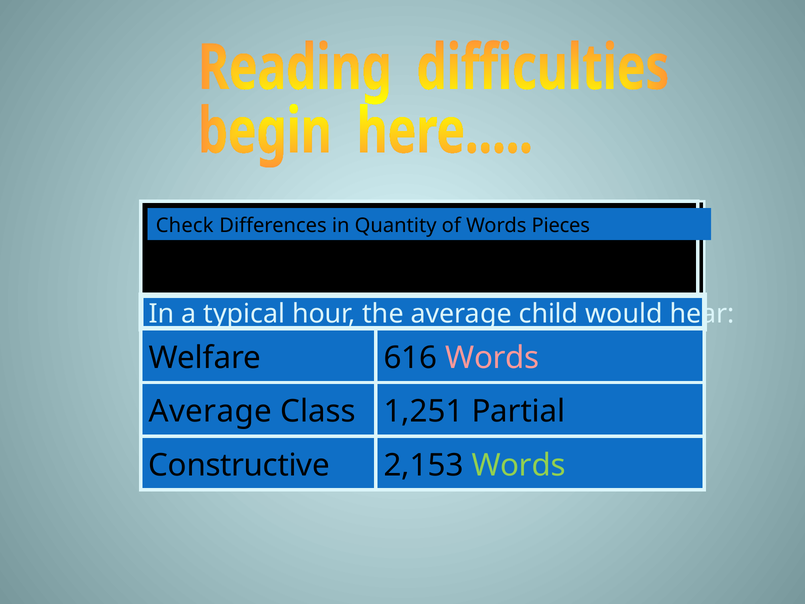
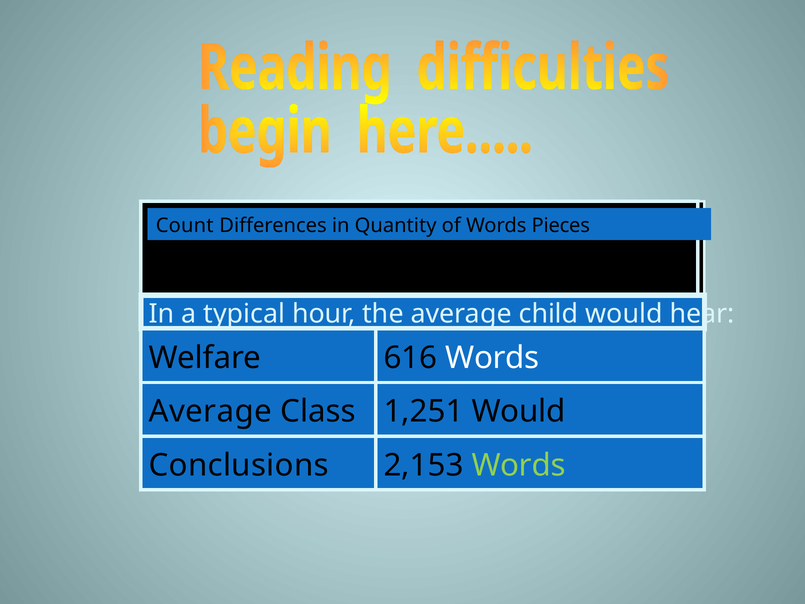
Check: Check -> Count (185, 225)
Words colour: pink -> white (492, 358)
1,251 Partial: Partial -> Would (518, 411)
Constructive: Constructive -> Conclusions (239, 465)
